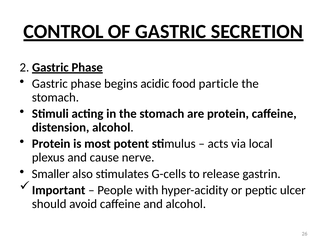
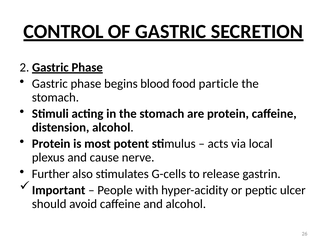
acidic: acidic -> blood (155, 84)
Smaller: Smaller -> Further (51, 174)
